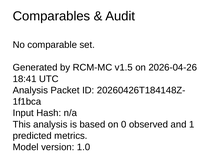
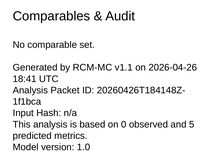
v1.5: v1.5 -> v1.1 (124, 67)
1: 1 -> 5 (192, 124)
